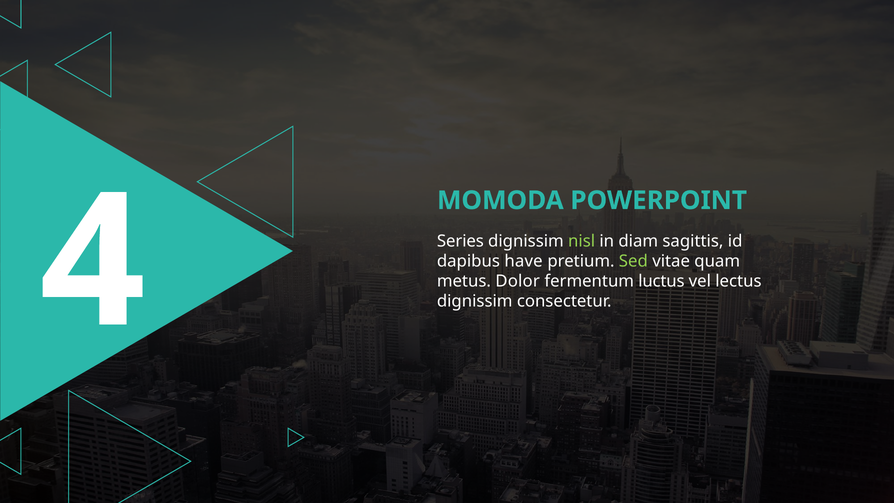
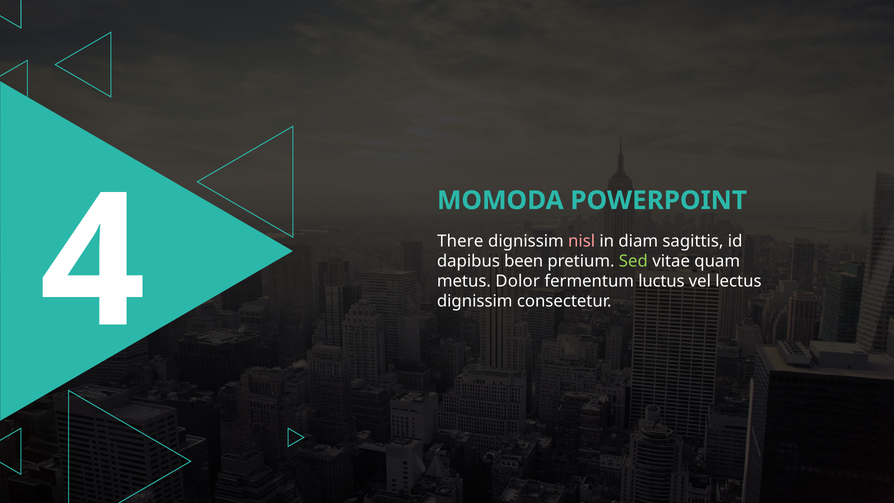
Series: Series -> There (460, 241)
nisl colour: light green -> pink (582, 241)
have: have -> been (524, 261)
